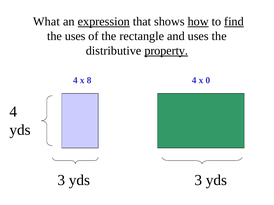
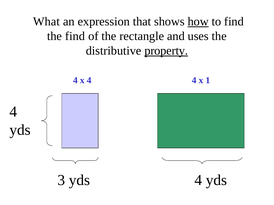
expression underline: present -> none (104, 22)
find underline: present -> none (234, 22)
the uses: uses -> find (75, 36)
x 8: 8 -> 4 (89, 81)
0: 0 -> 1 (208, 81)
3 yds 3: 3 -> 4 (198, 181)
